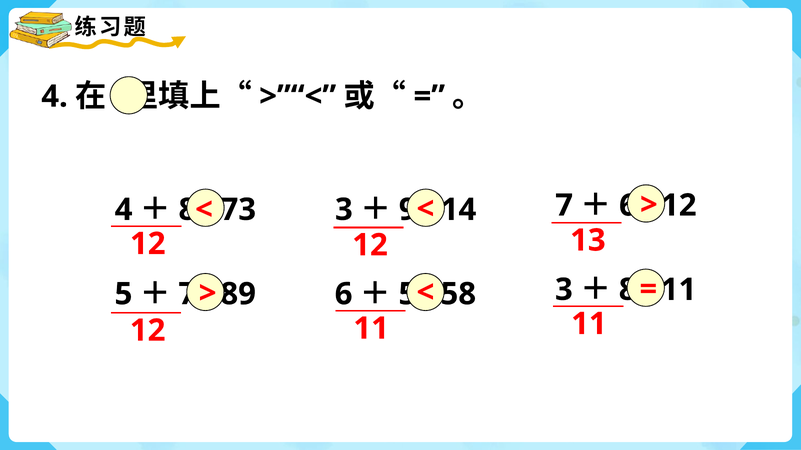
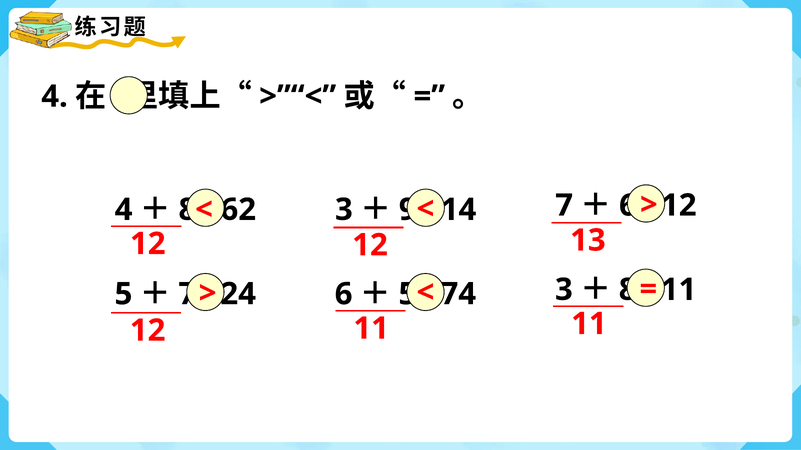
73: 73 -> 62 (238, 210)
89: 89 -> 24 (238, 294)
58: 58 -> 74 (458, 294)
